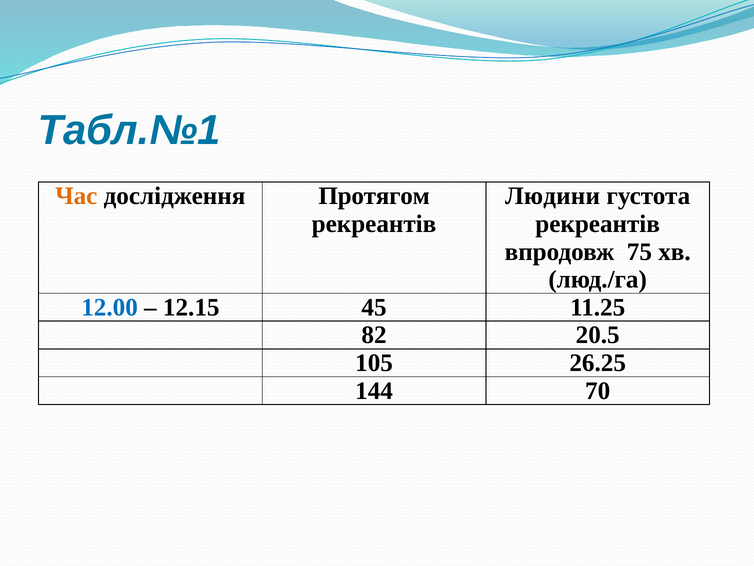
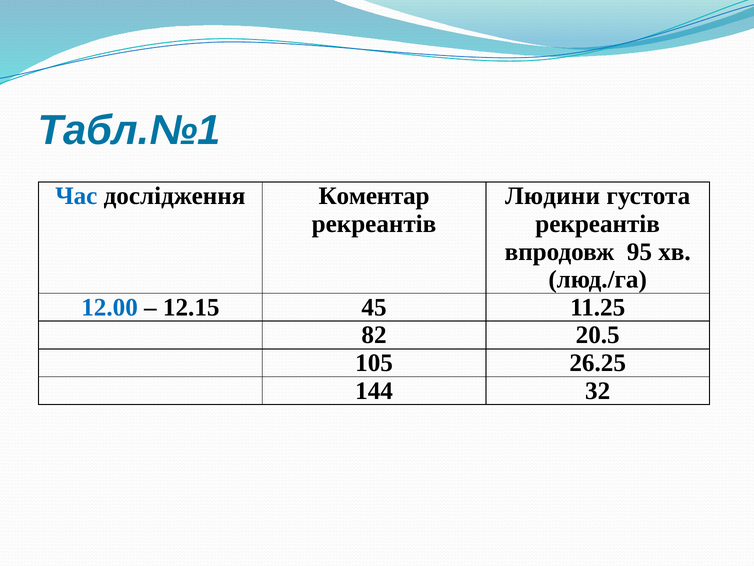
Час colour: orange -> blue (76, 196)
Протягом: Протягом -> Коментар (374, 196)
75: 75 -> 95 (639, 251)
70: 70 -> 32 (598, 391)
